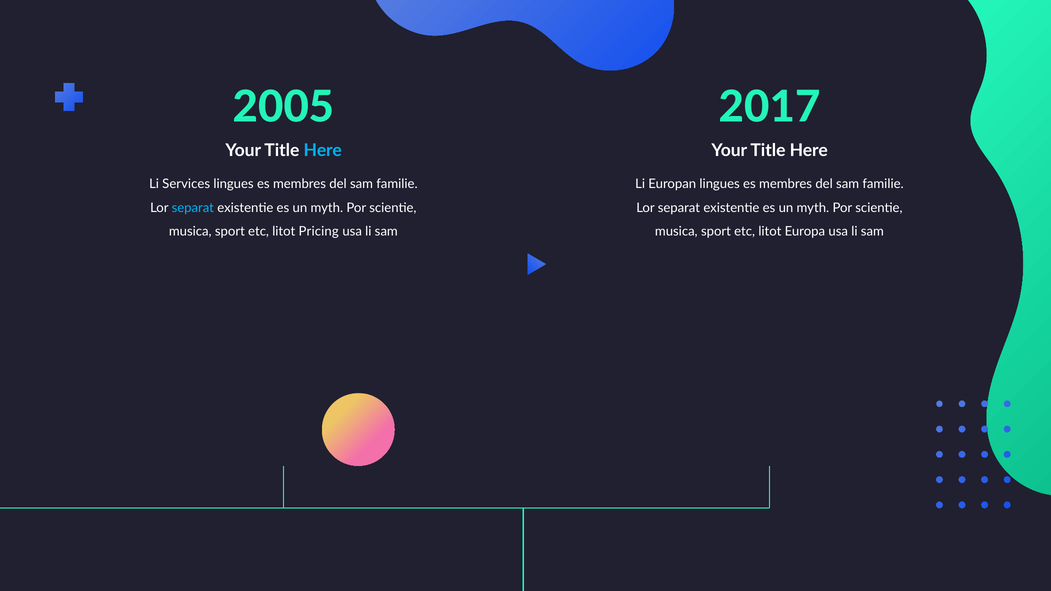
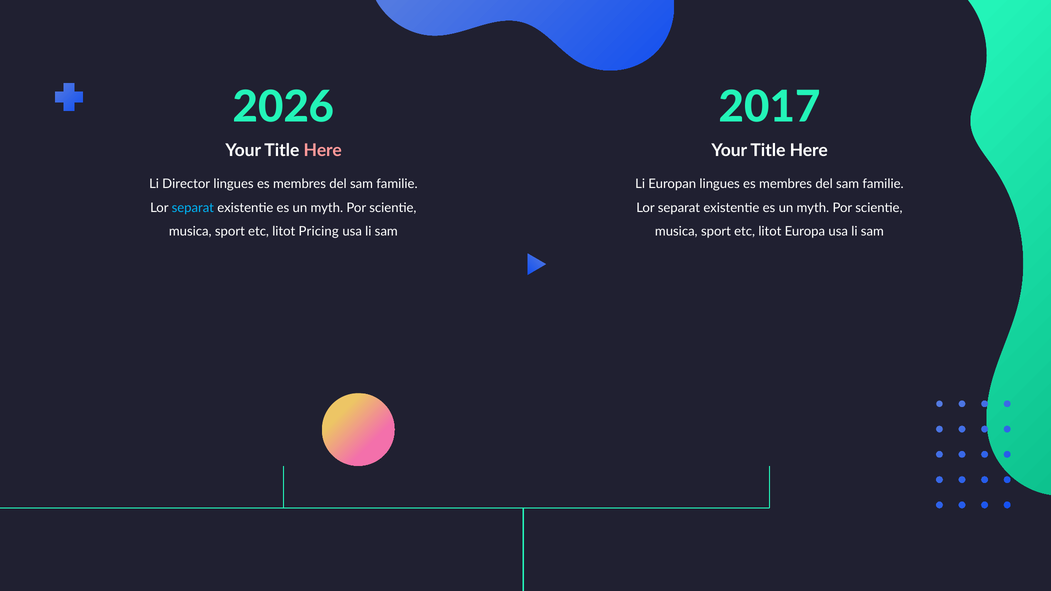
2005: 2005 -> 2026 (284, 107)
Here colour: light blue -> pink (323, 151)
Services: Services -> Director (186, 184)
